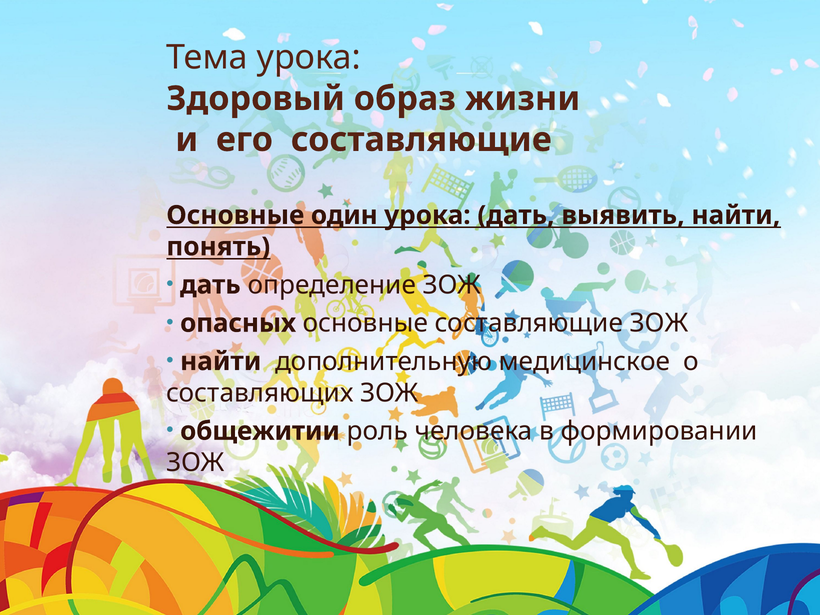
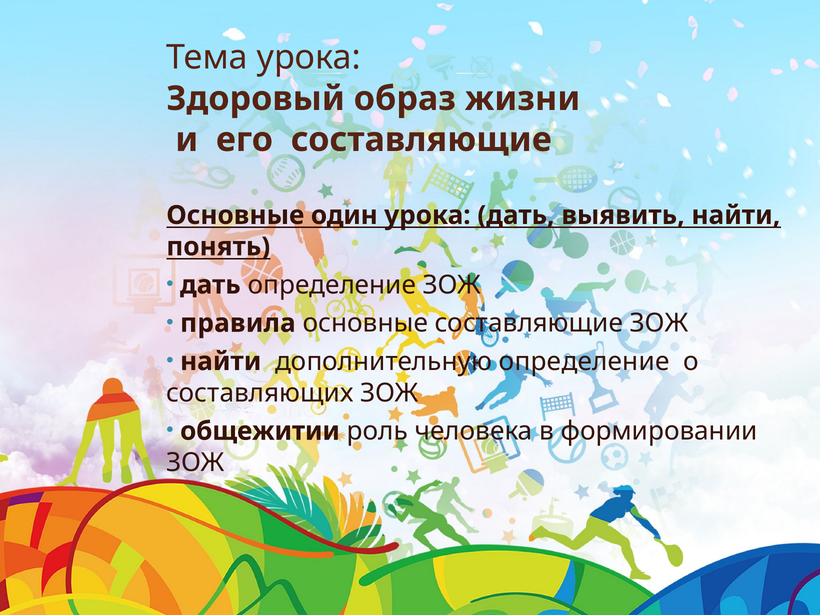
опасных: опасных -> правила (238, 323)
дополнительную медицинское: медицинское -> определение (584, 361)
